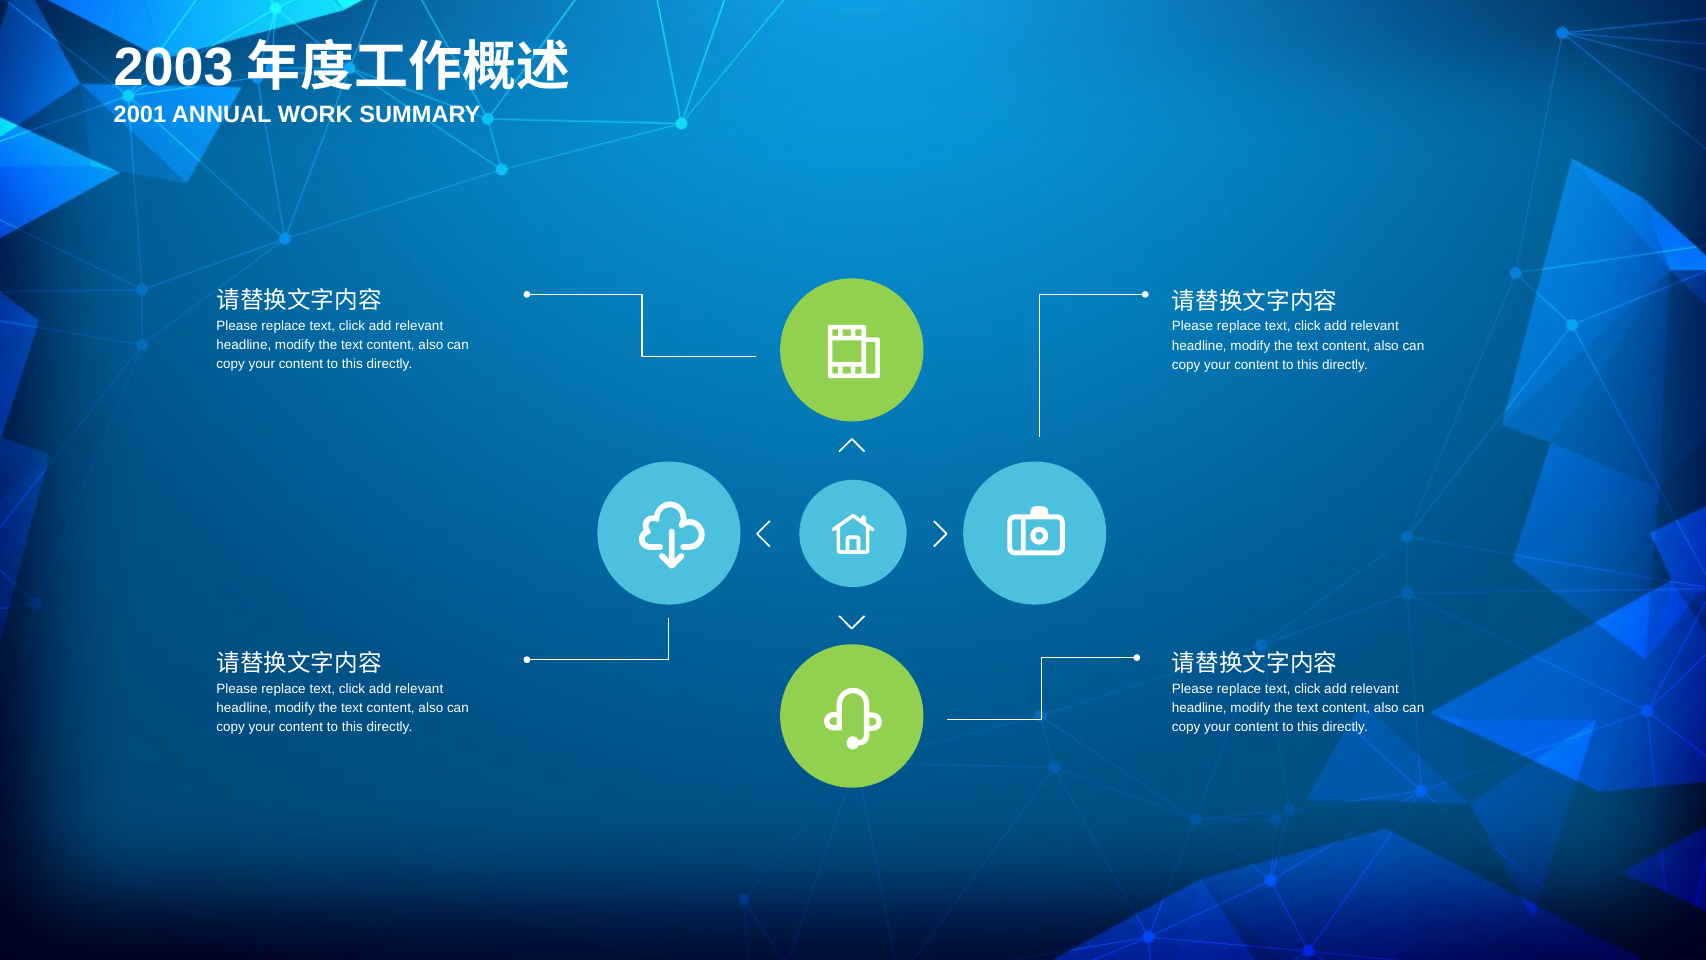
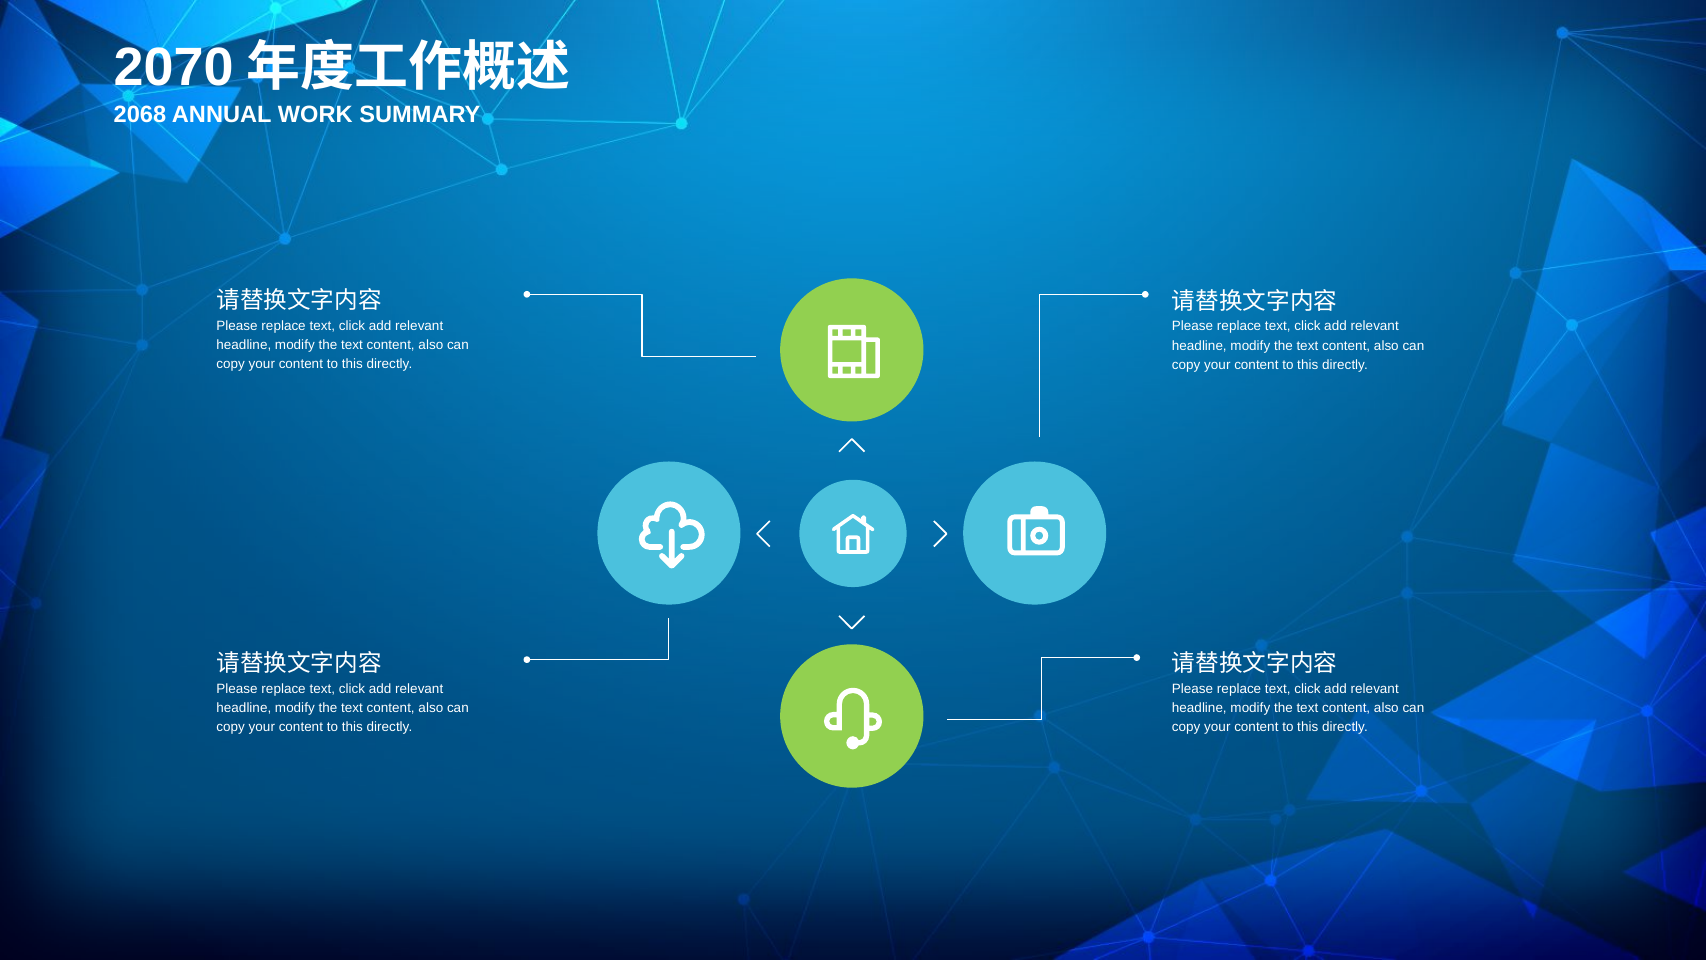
2003: 2003 -> 2070 (174, 67)
2001: 2001 -> 2068 (140, 114)
